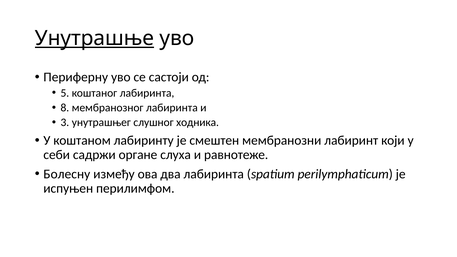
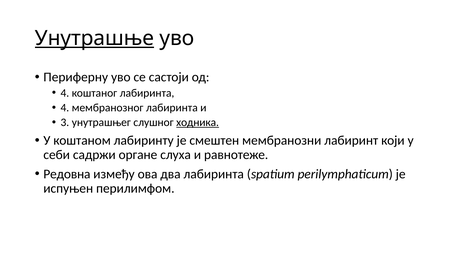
5: 5 -> 4 (65, 93)
8: 8 -> 4 (65, 108)
ходника underline: none -> present (198, 122)
Болесну: Болесну -> Редовна (67, 174)
